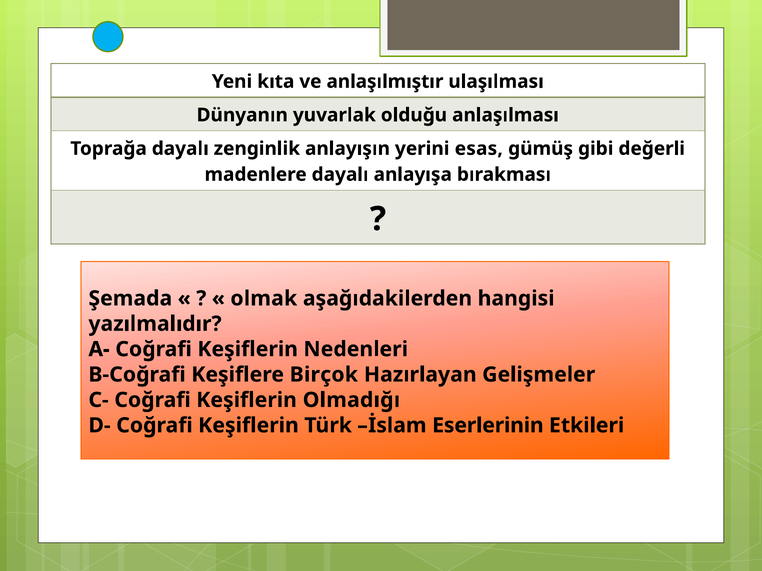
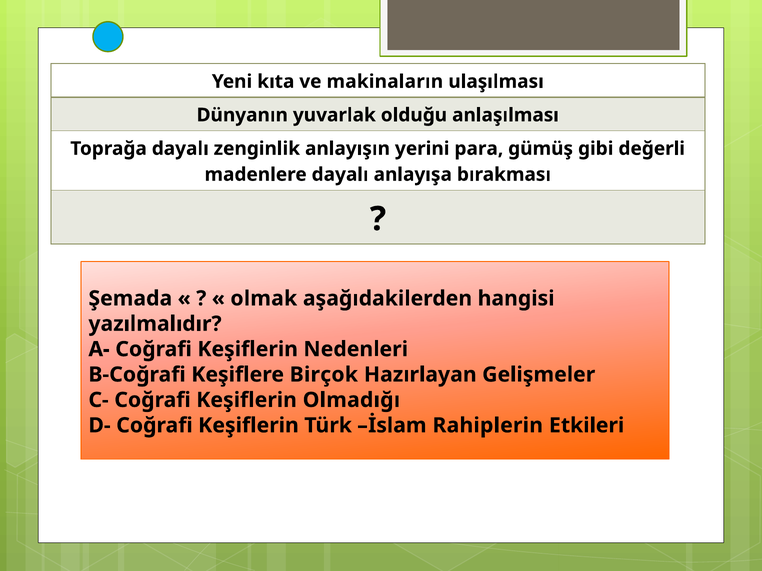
anlaşılmıştır: anlaşılmıştır -> makinaların (385, 82)
esas: esas -> para (479, 149)
Eserlerinin: Eserlerinin -> Rahiplerin (488, 426)
